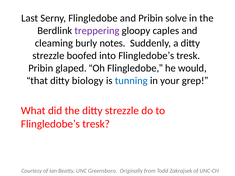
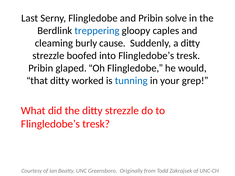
treppering colour: purple -> blue (97, 31)
notes: notes -> cause (112, 43)
biology: biology -> worked (88, 81)
